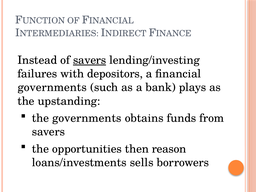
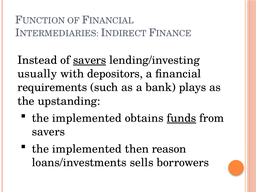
failures: failures -> usually (37, 74)
governments: governments -> requirements (52, 87)
governments: governments -> implemented (87, 118)
funds underline: none -> present (181, 118)
opportunities: opportunities -> implemented (87, 149)
